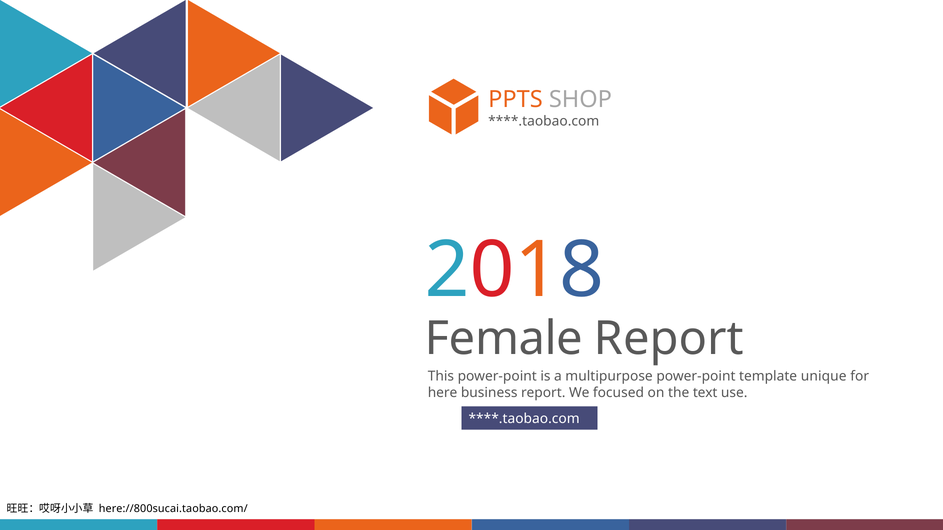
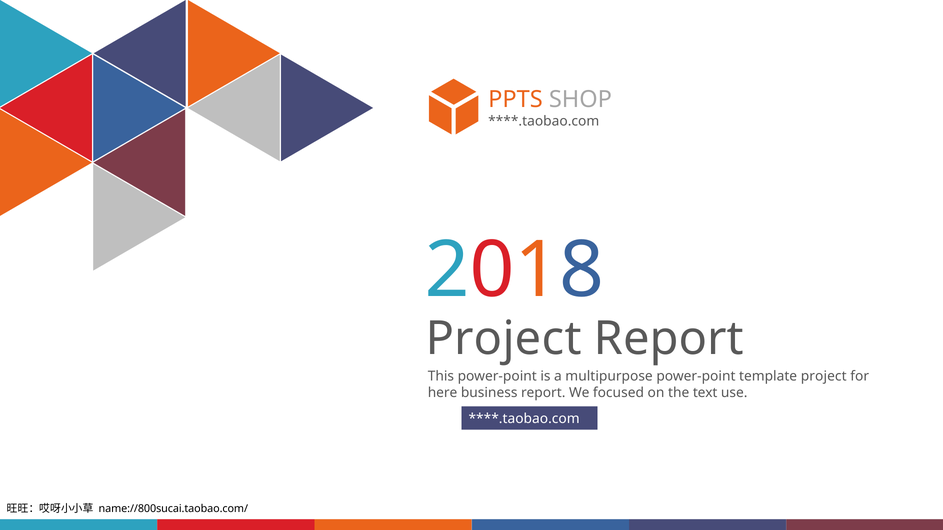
Female: Female -> Project (504, 339)
template unique: unique -> project (824, 376)
here://800sucai.taobao.com/: here://800sucai.taobao.com/ -> name://800sucai.taobao.com/ (173, 509)
